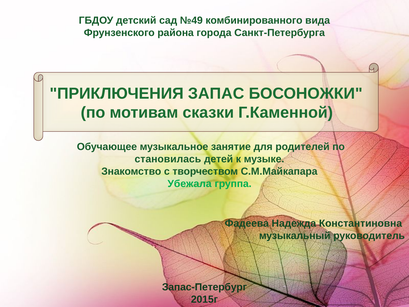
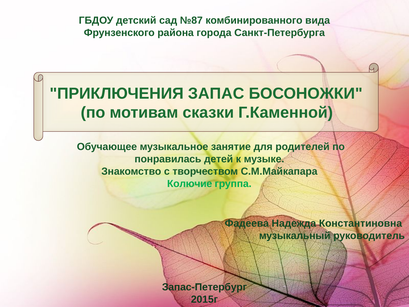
№49: №49 -> №87 (191, 20)
становилась: становилась -> понравилась (168, 159)
Убежала: Убежала -> Колючие (190, 184)
